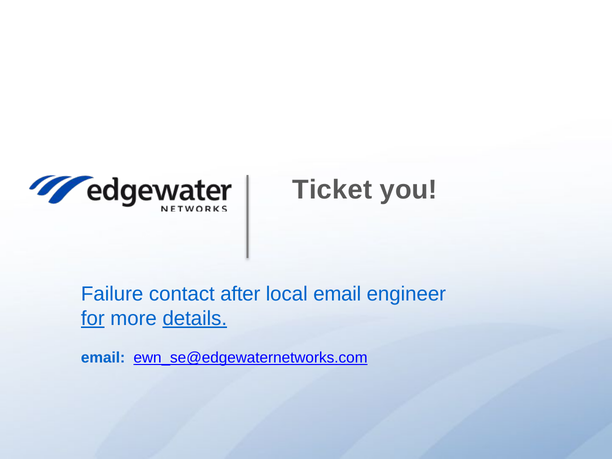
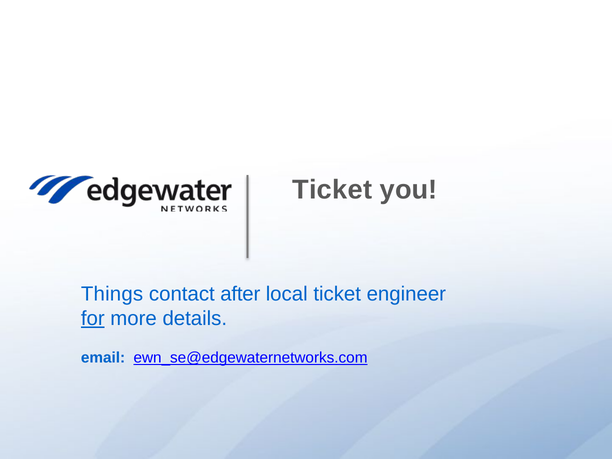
Failure: Failure -> Things (112, 294)
local email: email -> ticket (337, 294)
details underline: present -> none (195, 318)
